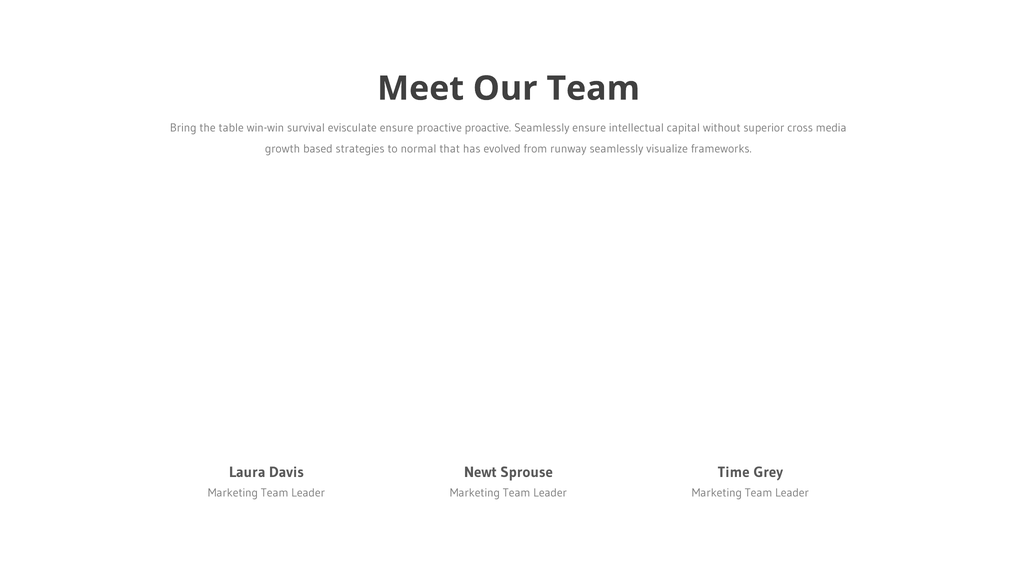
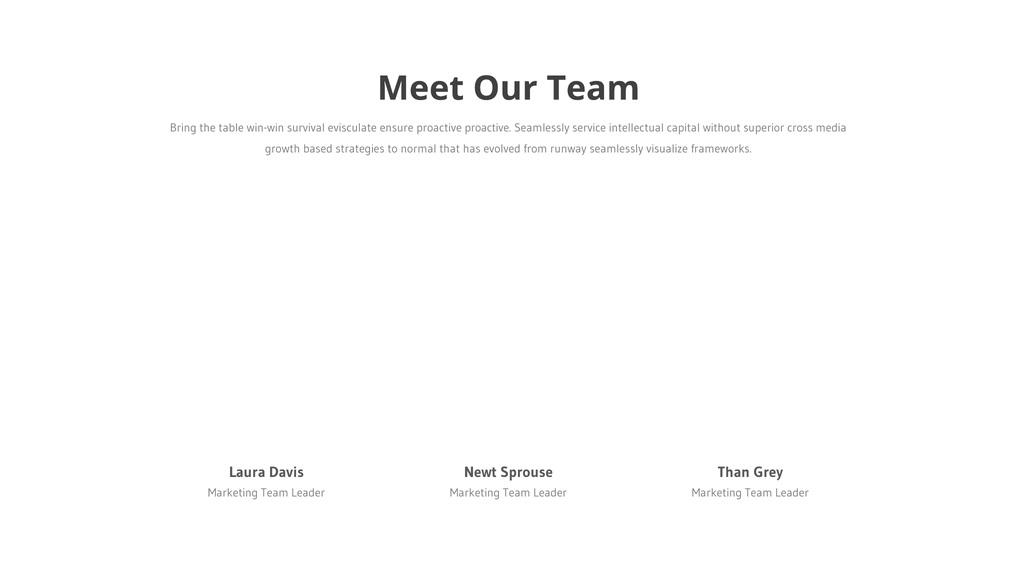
Seamlessly ensure: ensure -> service (589, 128)
Time: Time -> Than (734, 473)
